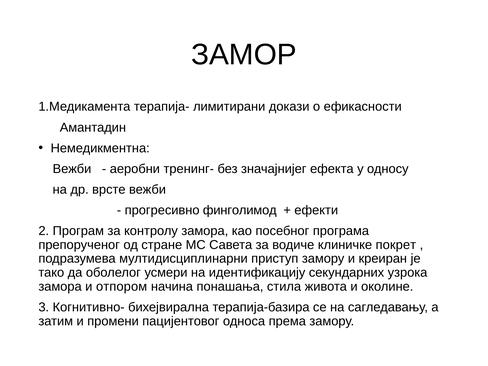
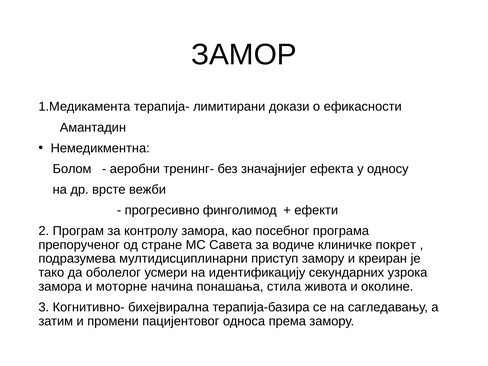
Вежби: Вежби -> Болом (72, 169)
отпором: отпором -> моторне (122, 287)
